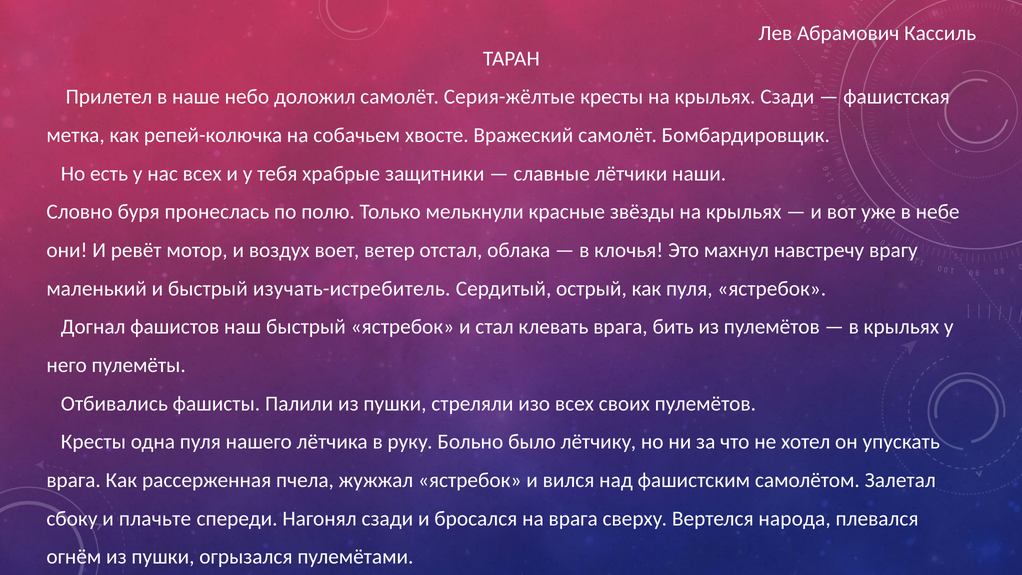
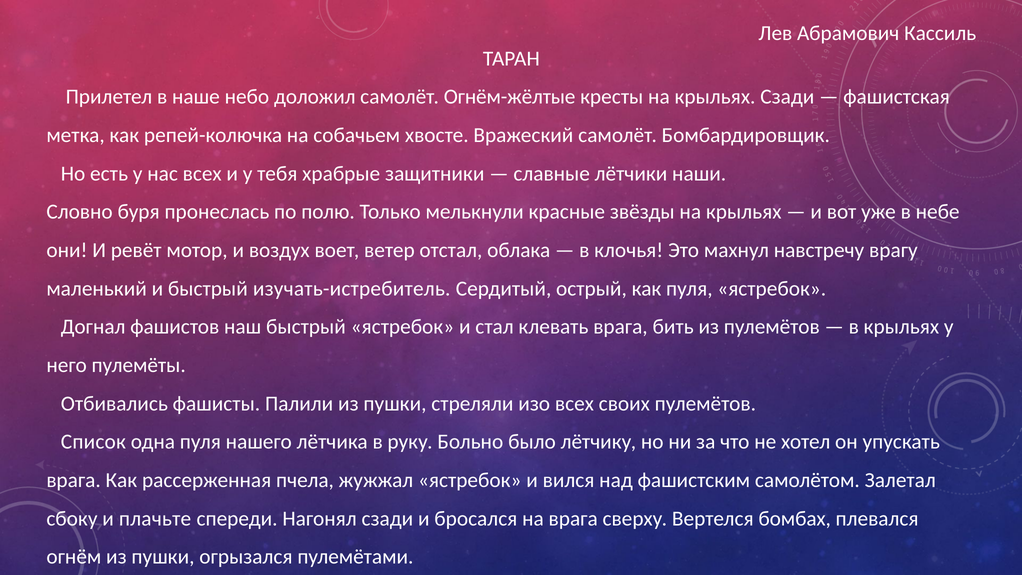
Серия-жёлтые: Серия-жёлтые -> Огнём-жёлтые (510, 97)
Кресты: Кресты -> Список (93, 442)
народа: народа -> бомбах (795, 518)
